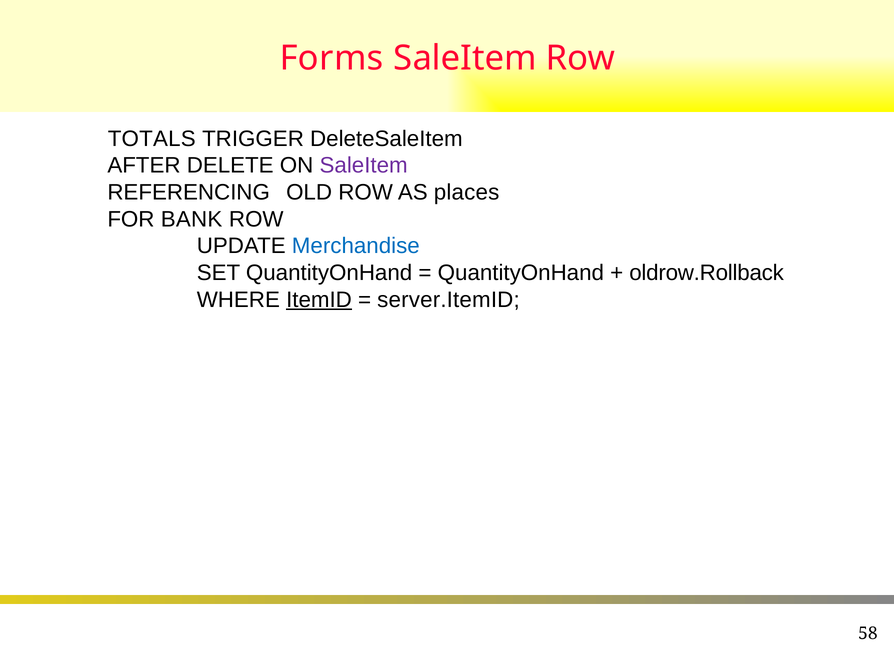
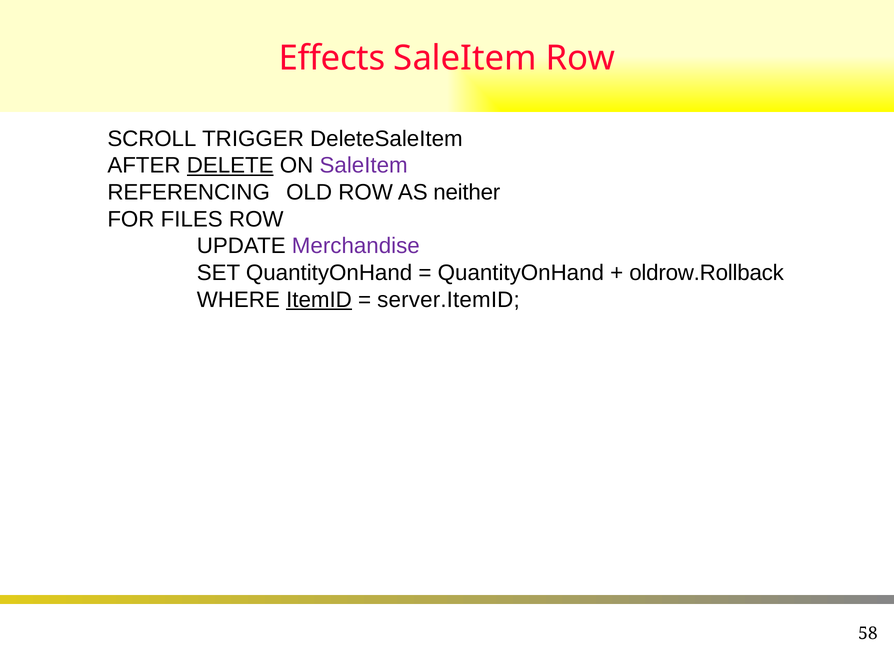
Forms: Forms -> Effects (332, 58)
TOTALS: TOTALS -> SCROLL (152, 139)
DELETE underline: none -> present (230, 165)
places: places -> neither (467, 192)
BANK: BANK -> FILES (192, 219)
Merchandise colour: blue -> purple (356, 246)
